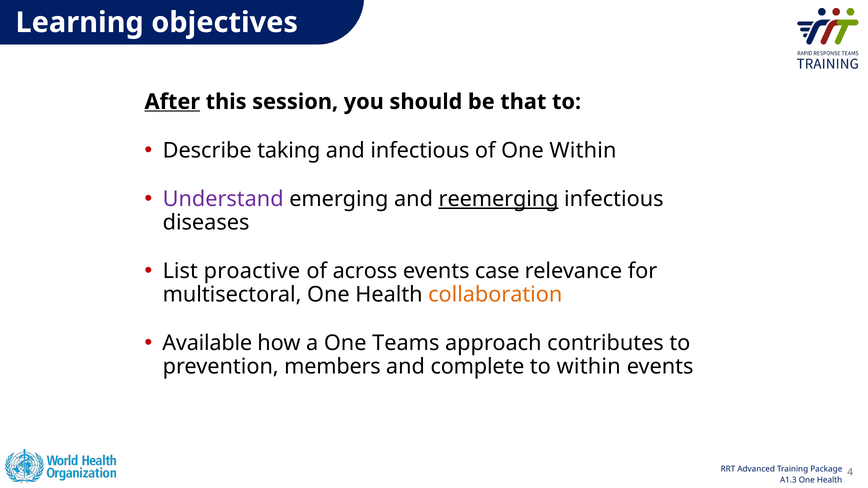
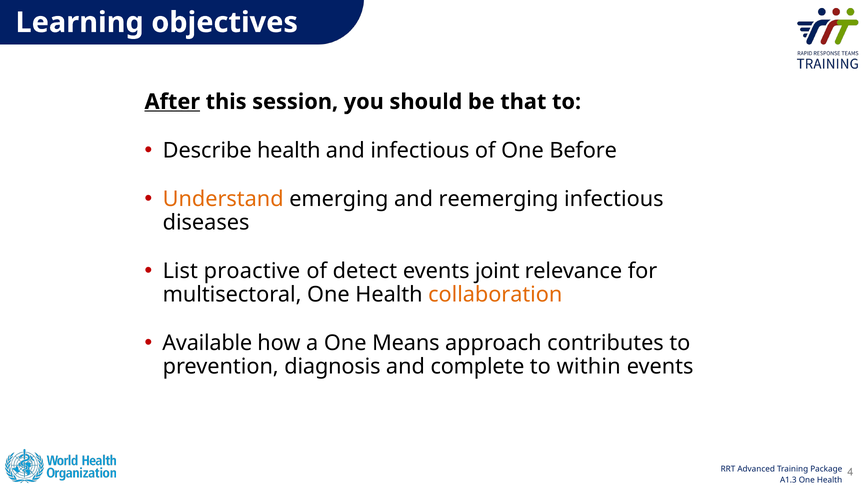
Describe taking: taking -> health (289, 150)
One Within: Within -> Before (583, 150)
Understand colour: purple -> orange (223, 199)
reemerging underline: present -> none (499, 199)
across: across -> detect (365, 271)
case: case -> joint (497, 271)
Teams: Teams -> Means (406, 343)
members: members -> diagnosis (332, 367)
